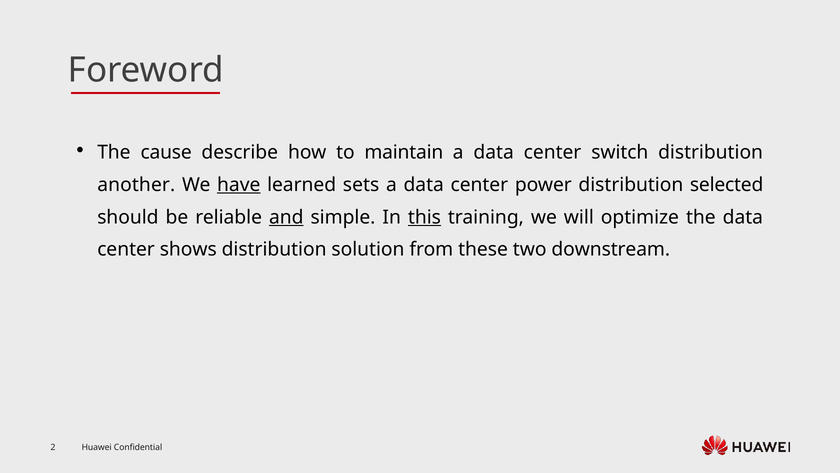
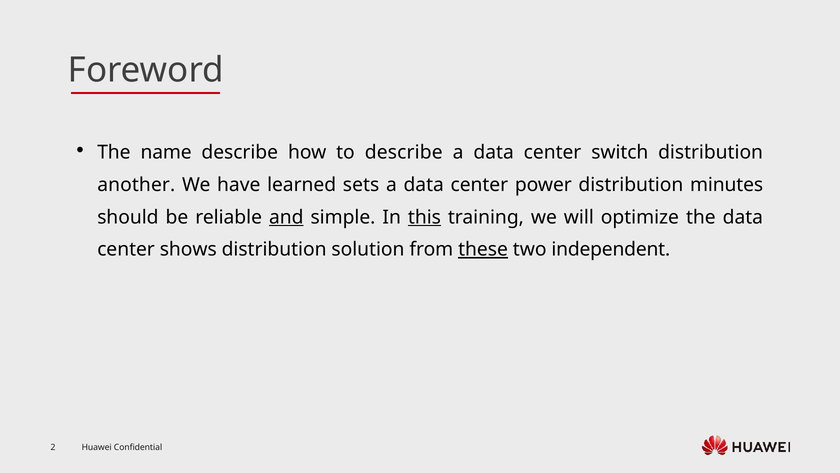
cause: cause -> name (166, 152)
to maintain: maintain -> describe (404, 152)
have underline: present -> none (239, 185)
selected: selected -> minutes (727, 185)
these underline: none -> present (483, 249)
downstream: downstream -> independent (611, 249)
